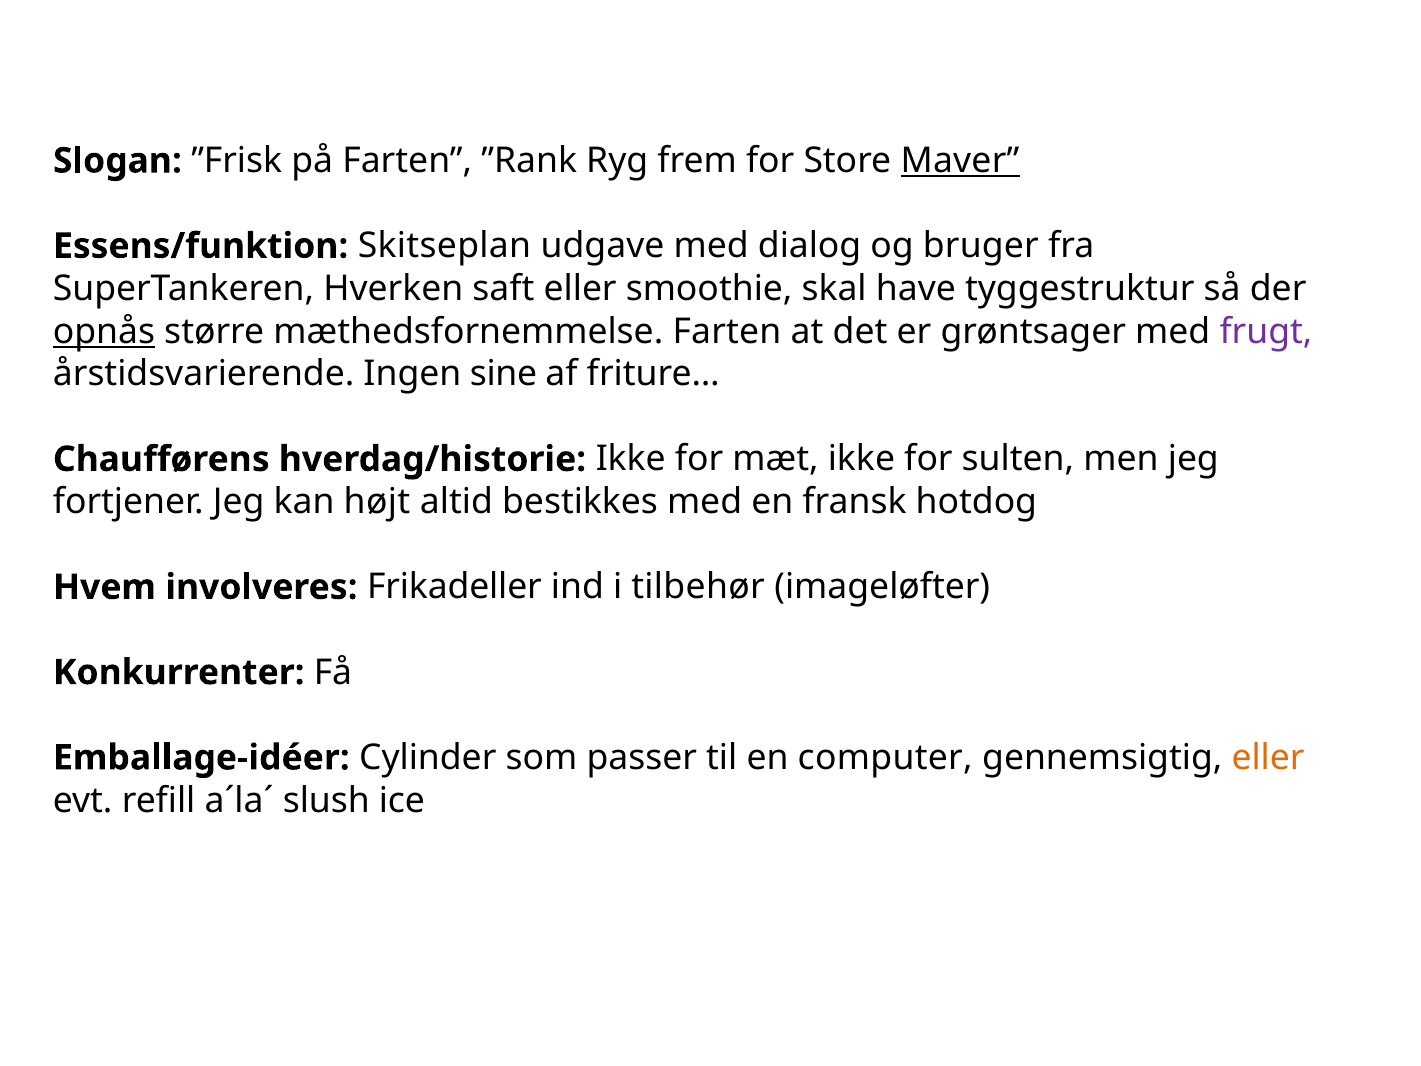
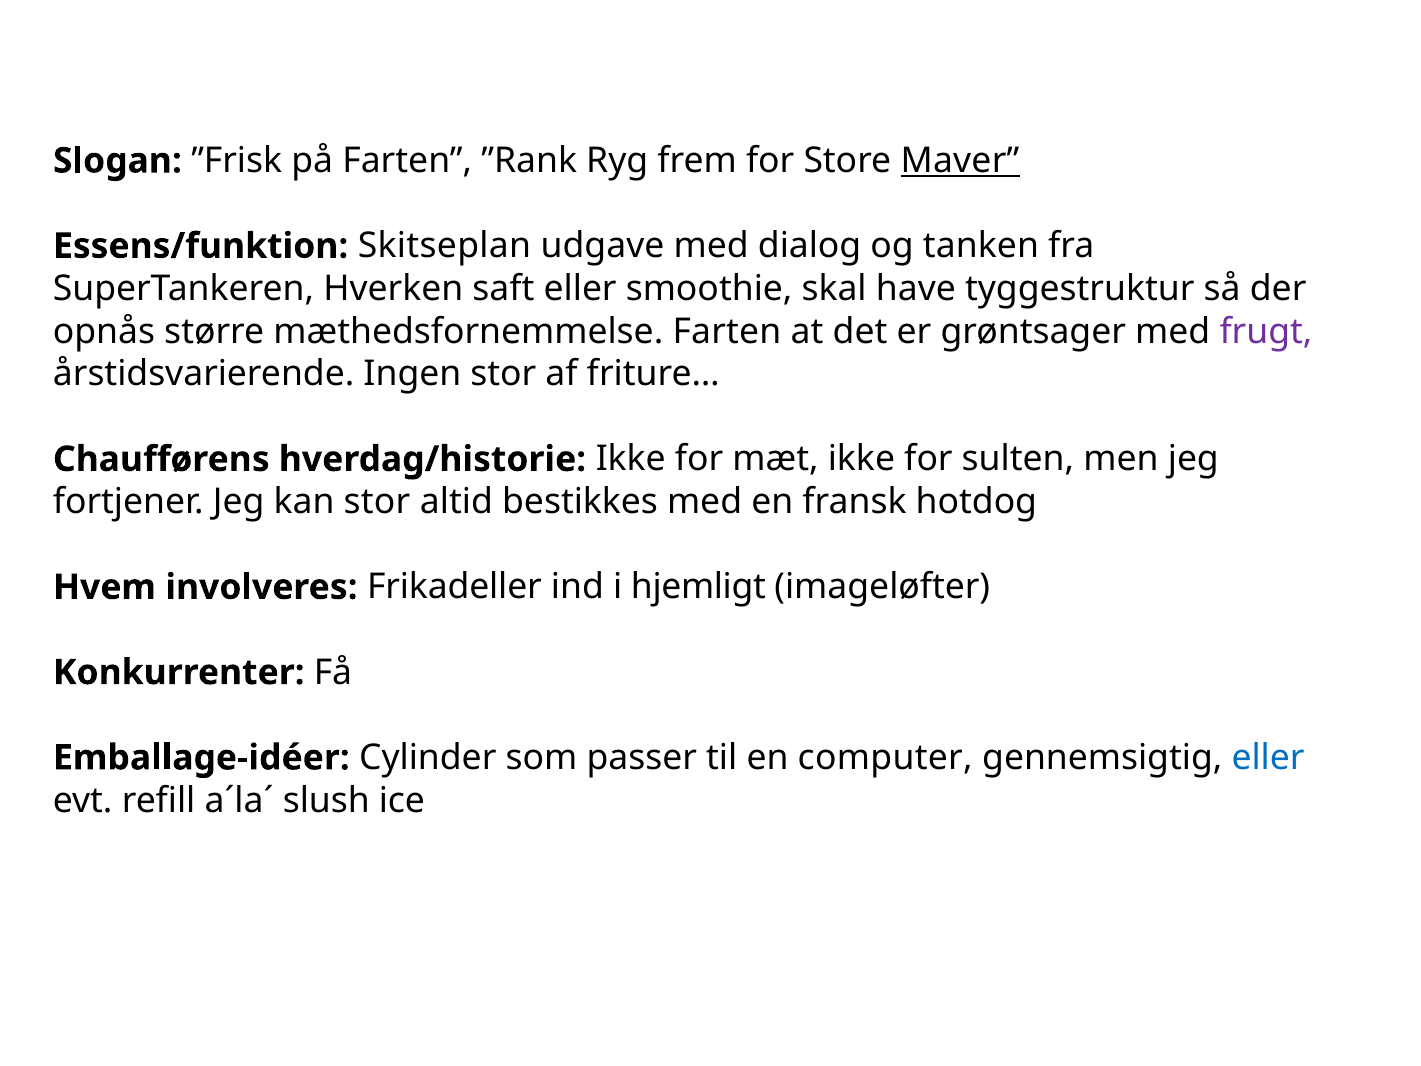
bruger: bruger -> tanken (981, 246)
opnås underline: present -> none (104, 331)
Ingen sine: sine -> stor (503, 374)
kan højt: højt -> stor (377, 502)
tilbehør: tilbehør -> hjemligt (698, 587)
eller colour: orange -> blue (1268, 758)
